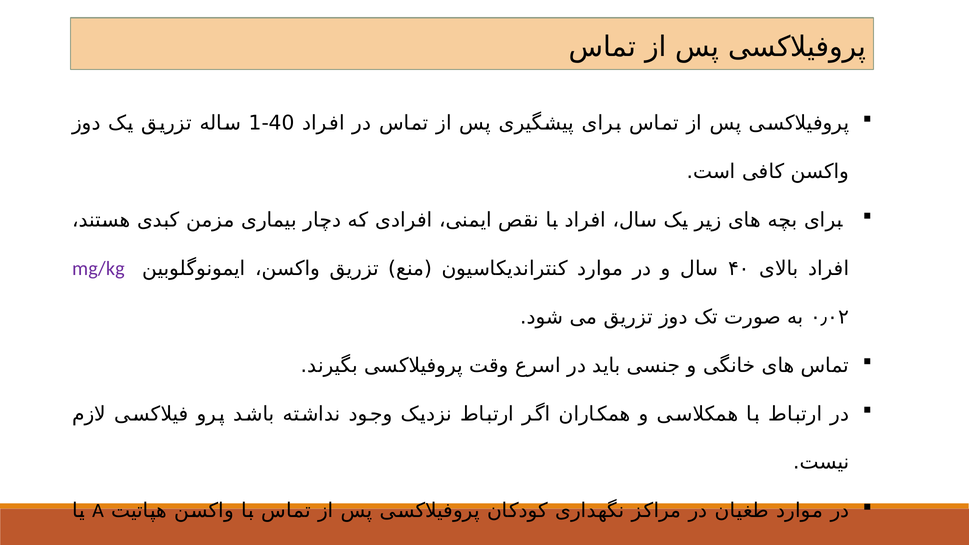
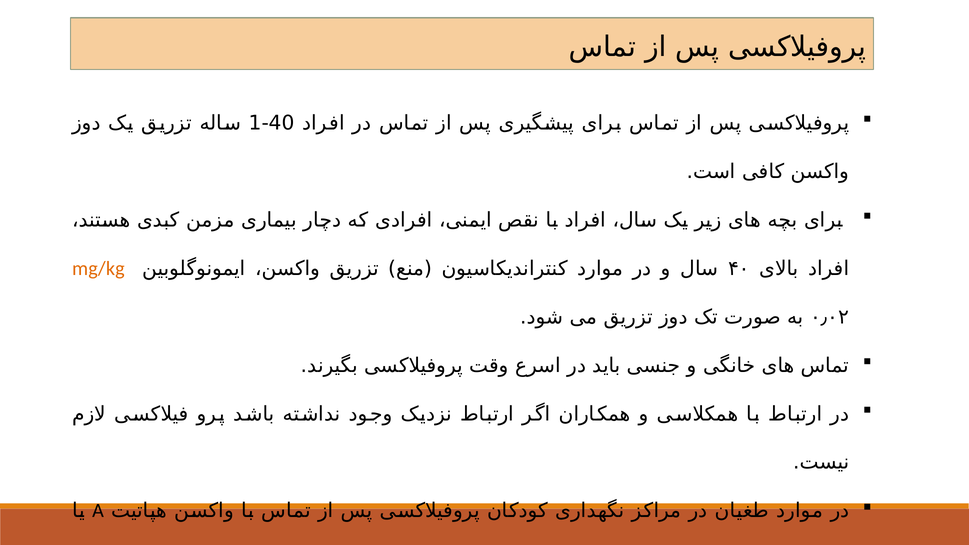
mg/kg colour: purple -> orange (98, 268)
